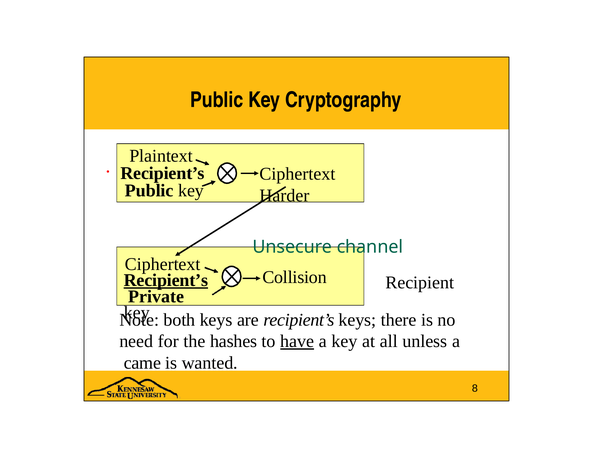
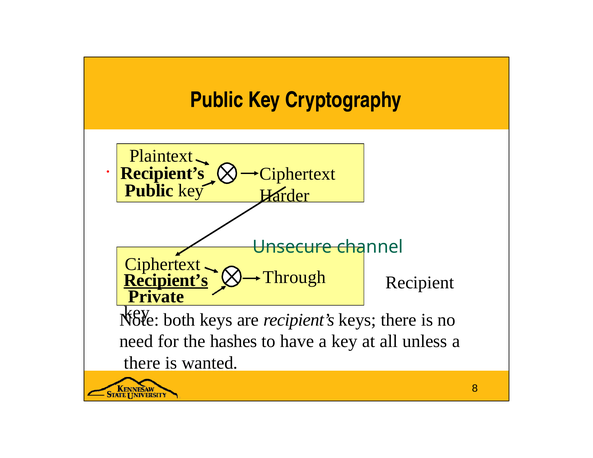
Collision: Collision -> Through (294, 277)
have underline: present -> none (297, 341)
came: came -> there (142, 363)
